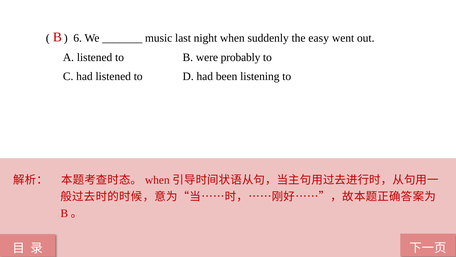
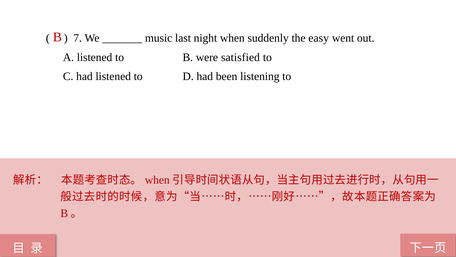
6: 6 -> 7 (78, 38)
probably: probably -> satisfied (240, 57)
